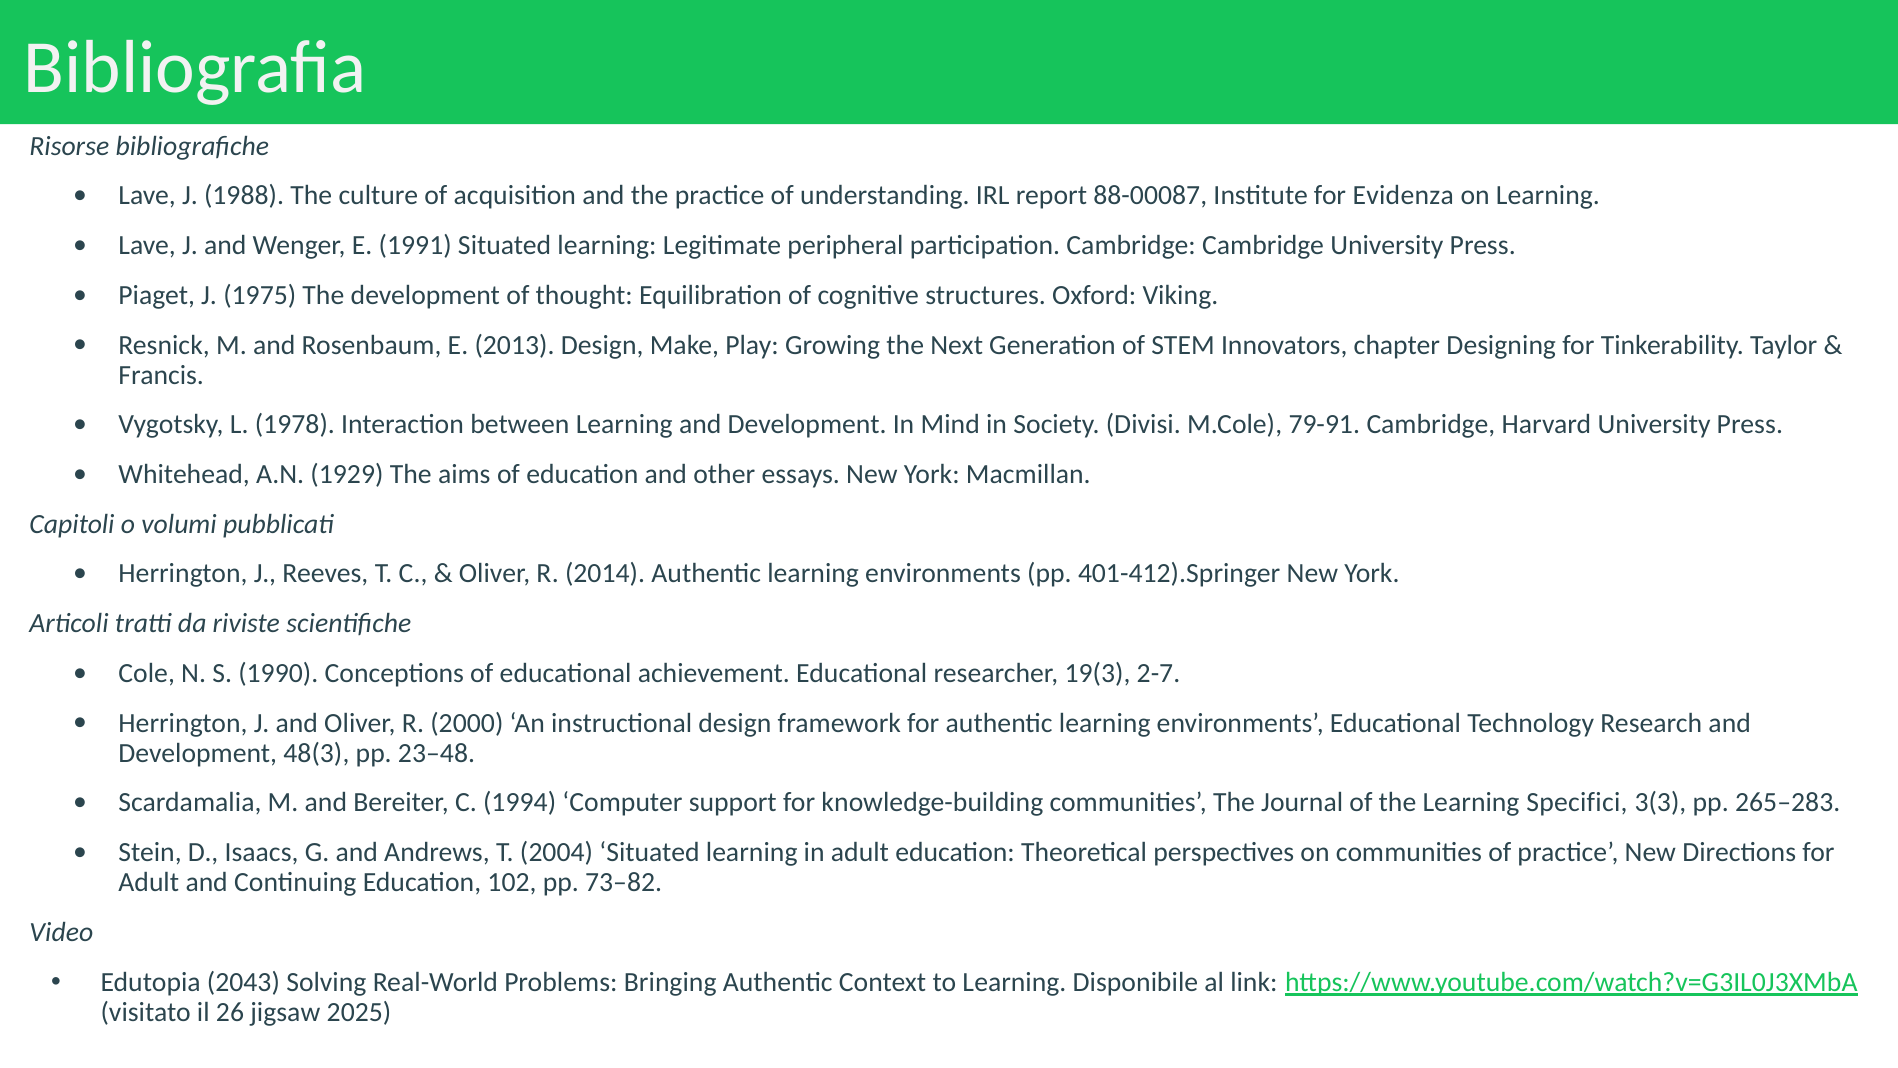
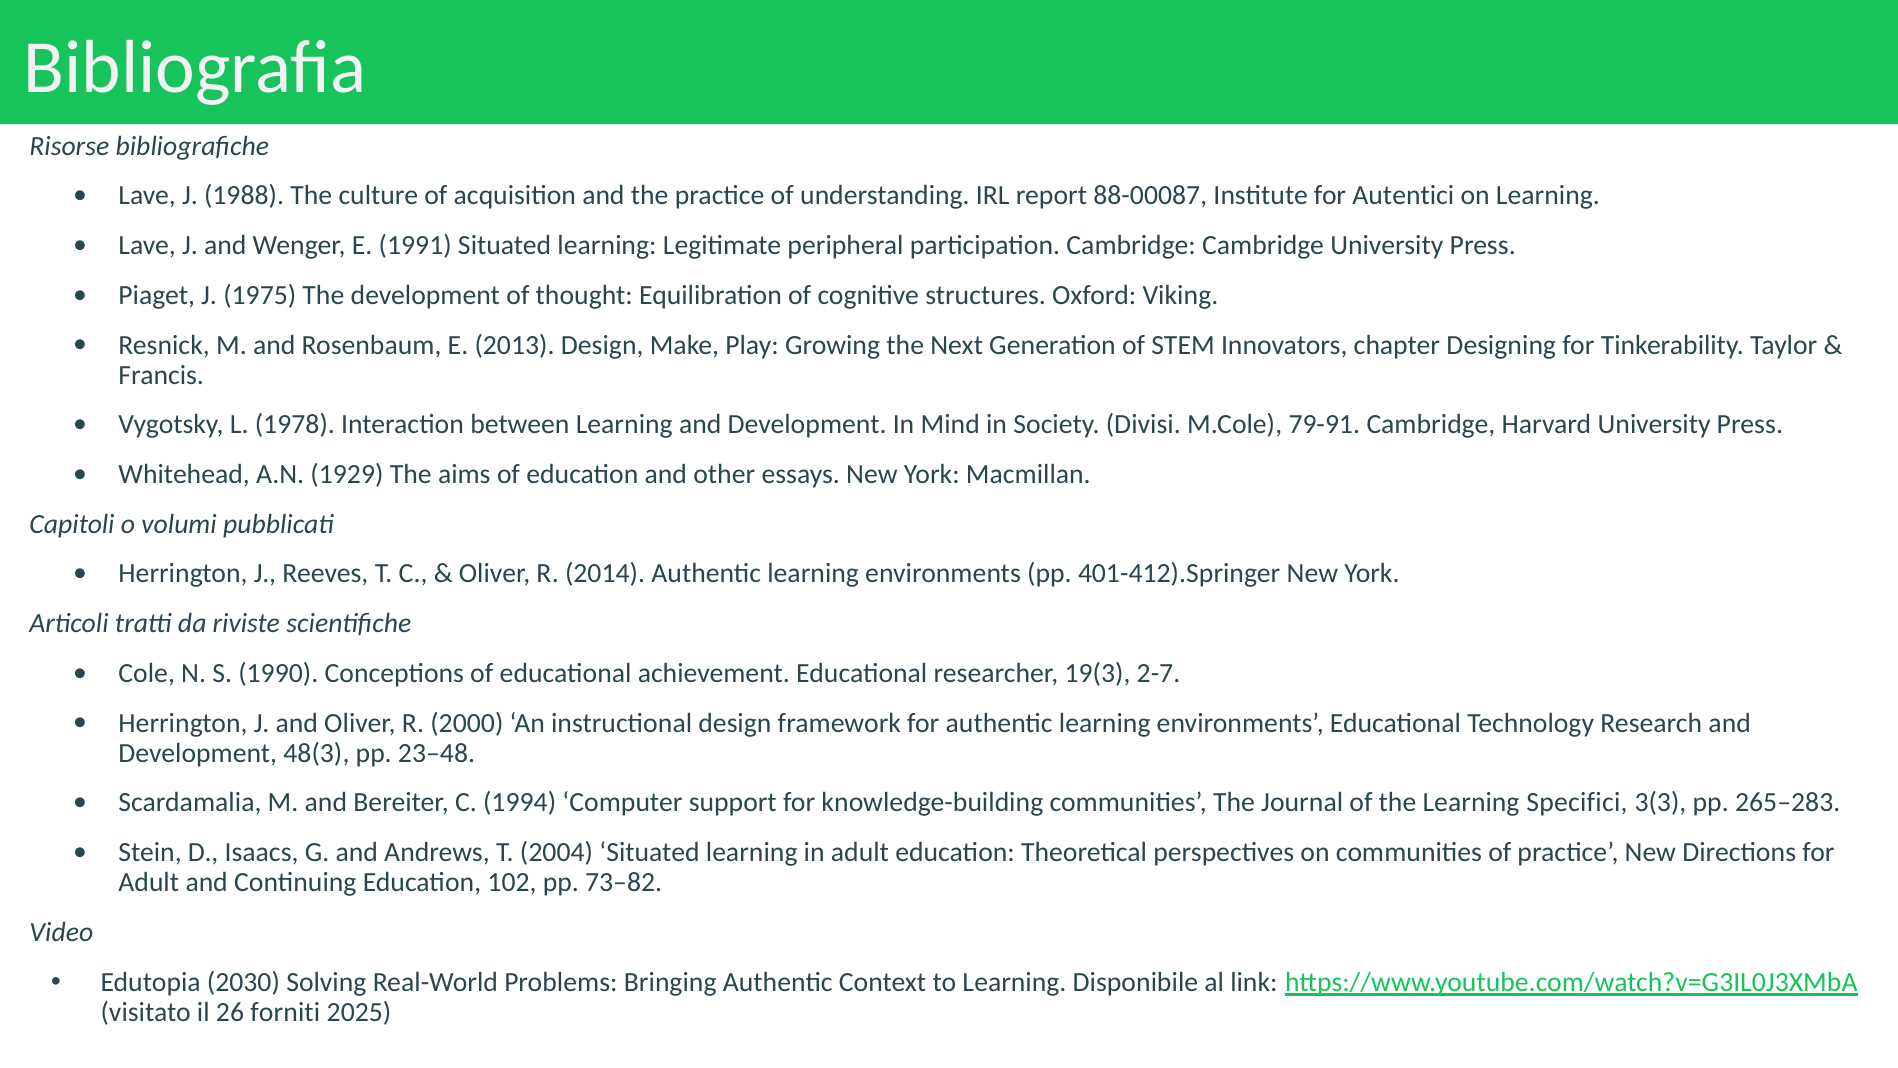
Evidenza: Evidenza -> Autentici (1403, 196)
2043: 2043 -> 2030 (243, 982)
jigsaw: jigsaw -> forniti (285, 1012)
